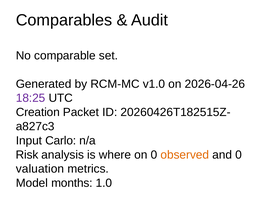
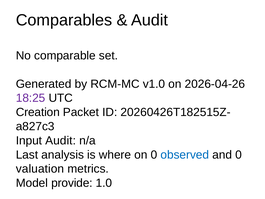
Input Carlo: Carlo -> Audit (61, 140)
Risk: Risk -> Last (27, 155)
observed colour: orange -> blue (185, 155)
months: months -> provide (72, 183)
